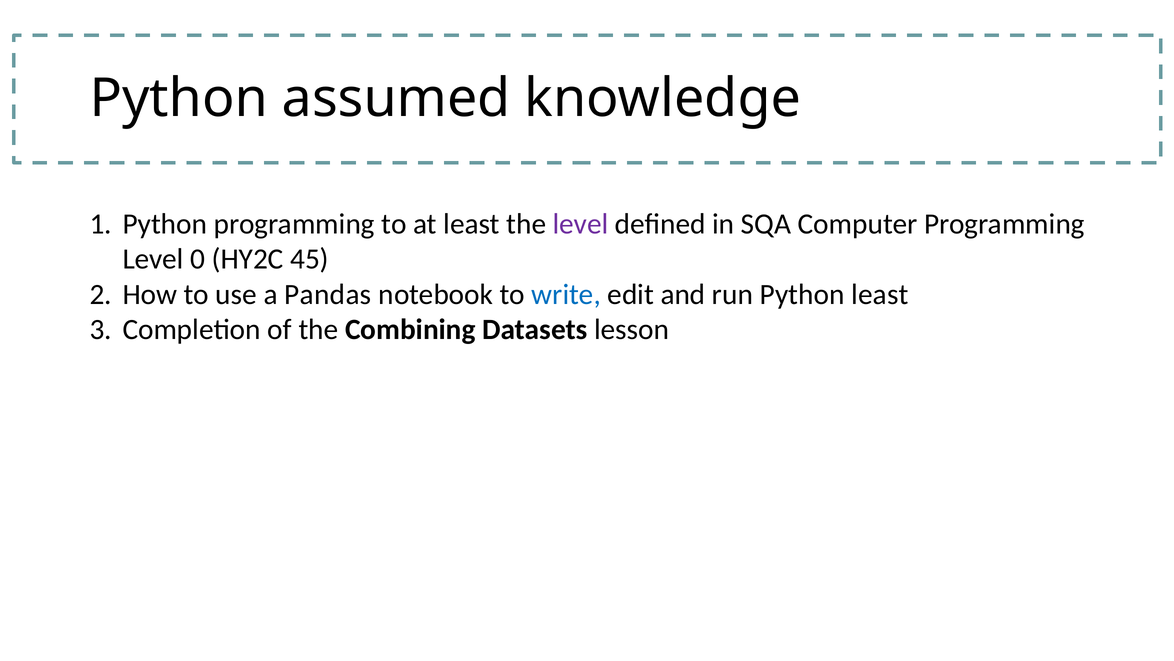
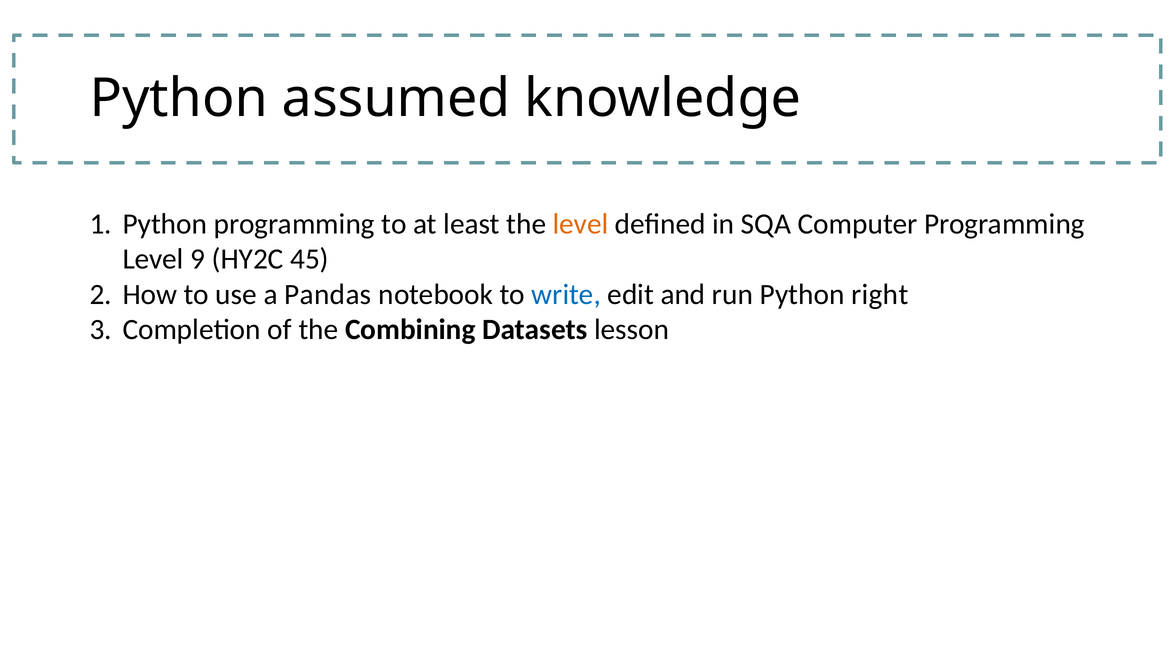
level colour: purple -> orange (581, 224)
0: 0 -> 9 (198, 259)
Python least: least -> right (880, 294)
